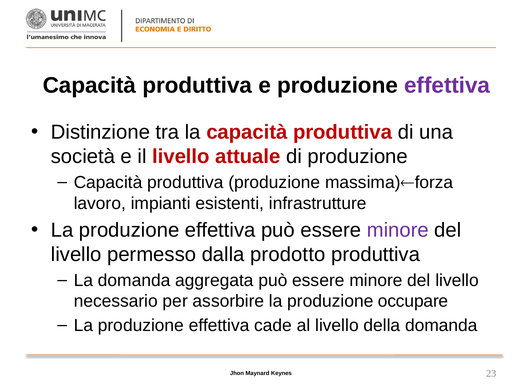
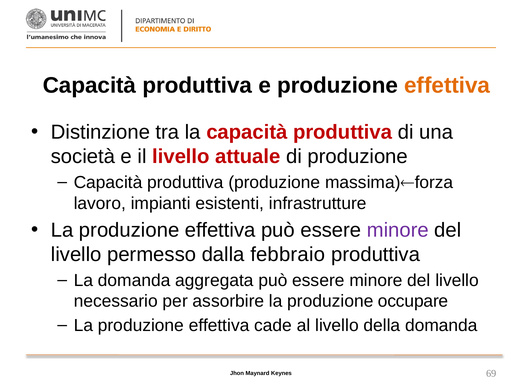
effettiva colour: purple -> orange (447, 86)
prodotto: prodotto -> febbraio (288, 255)
23: 23 -> 69 (491, 374)
